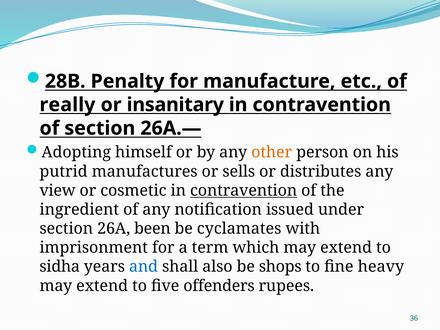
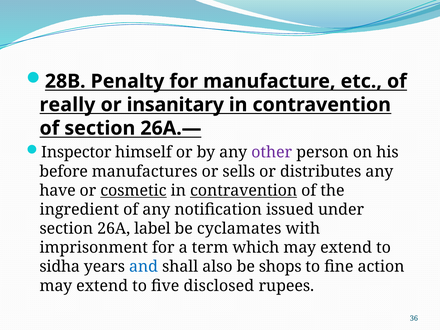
Adopting: Adopting -> Inspector (76, 152)
other colour: orange -> purple (272, 152)
putrid: putrid -> before (64, 171)
view: view -> have (58, 191)
cosmetic underline: none -> present (133, 191)
been: been -> label (152, 229)
heavy: heavy -> action (381, 267)
offenders: offenders -> disclosed (219, 286)
